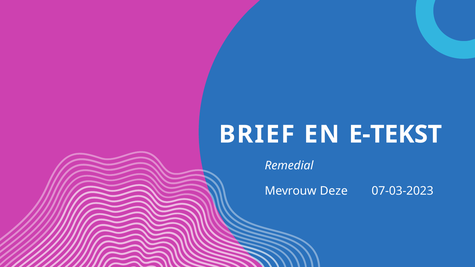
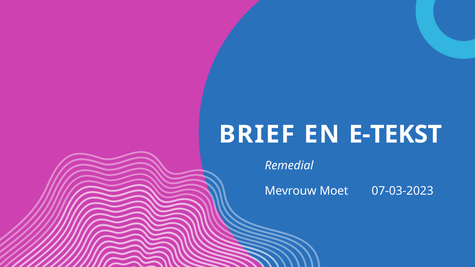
Deze: Deze -> Moet (334, 191)
